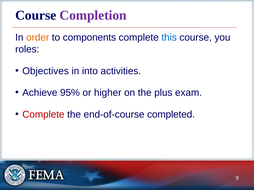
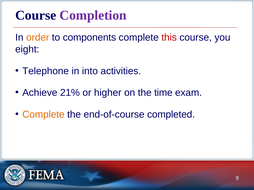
this colour: blue -> red (169, 38)
roles: roles -> eight (27, 49)
Objectives: Objectives -> Telephone (46, 71)
95%: 95% -> 21% (70, 93)
plus: plus -> time (163, 93)
Complete colour: red -> orange (43, 115)
